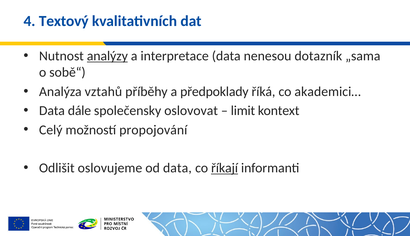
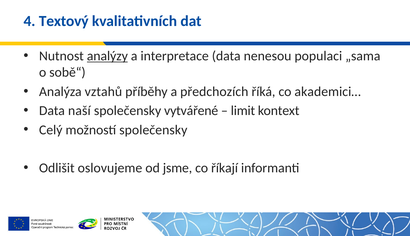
dotazník: dotazník -> populaci (318, 56)
předpoklady: předpoklady -> předchozích (214, 92)
dále: dále -> naší (79, 111)
oslovovat: oslovovat -> vytvářené (191, 111)
možností propojování: propojování -> společensky (153, 130)
od data: data -> jsme (178, 168)
říkají underline: present -> none (225, 168)
